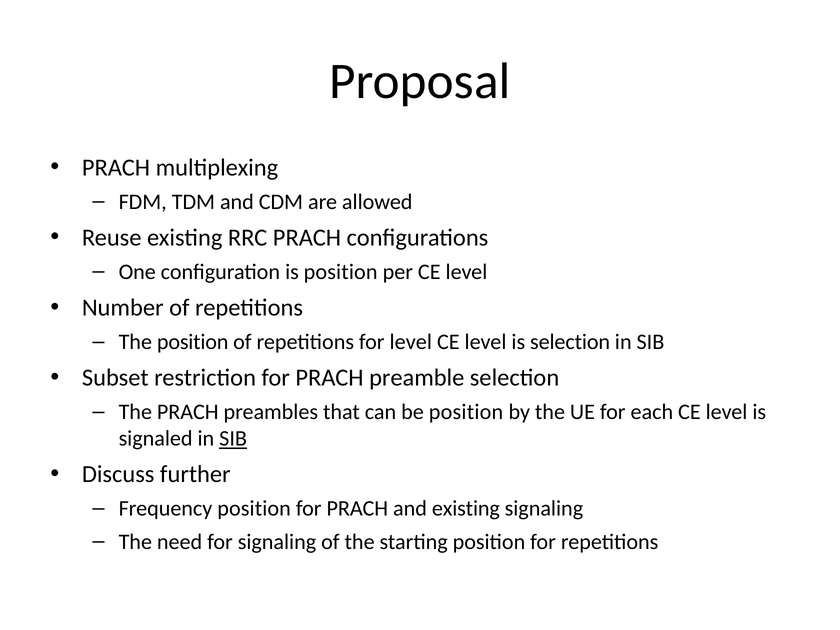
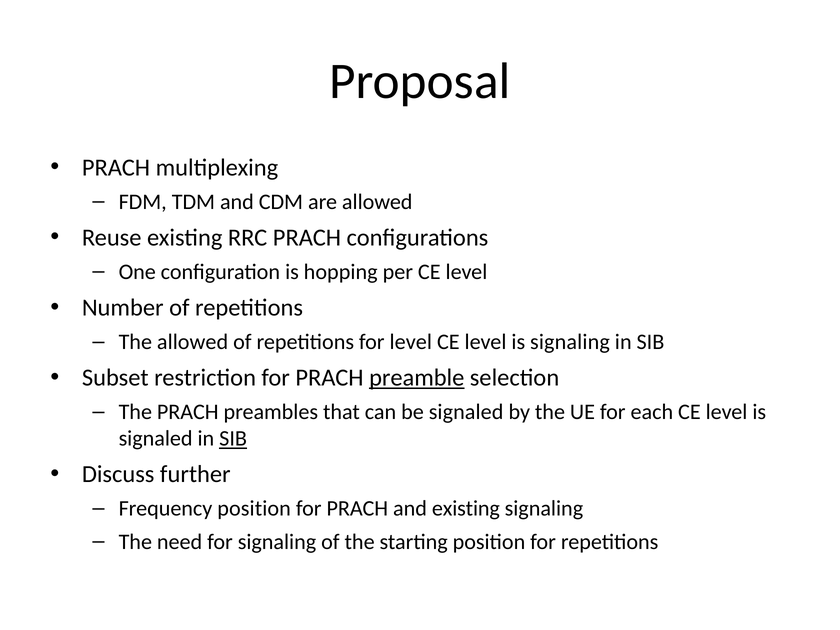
is position: position -> hopping (341, 272)
The position: position -> allowed (193, 342)
is selection: selection -> signaling (570, 342)
preamble underline: none -> present (417, 378)
be position: position -> signaled (466, 412)
